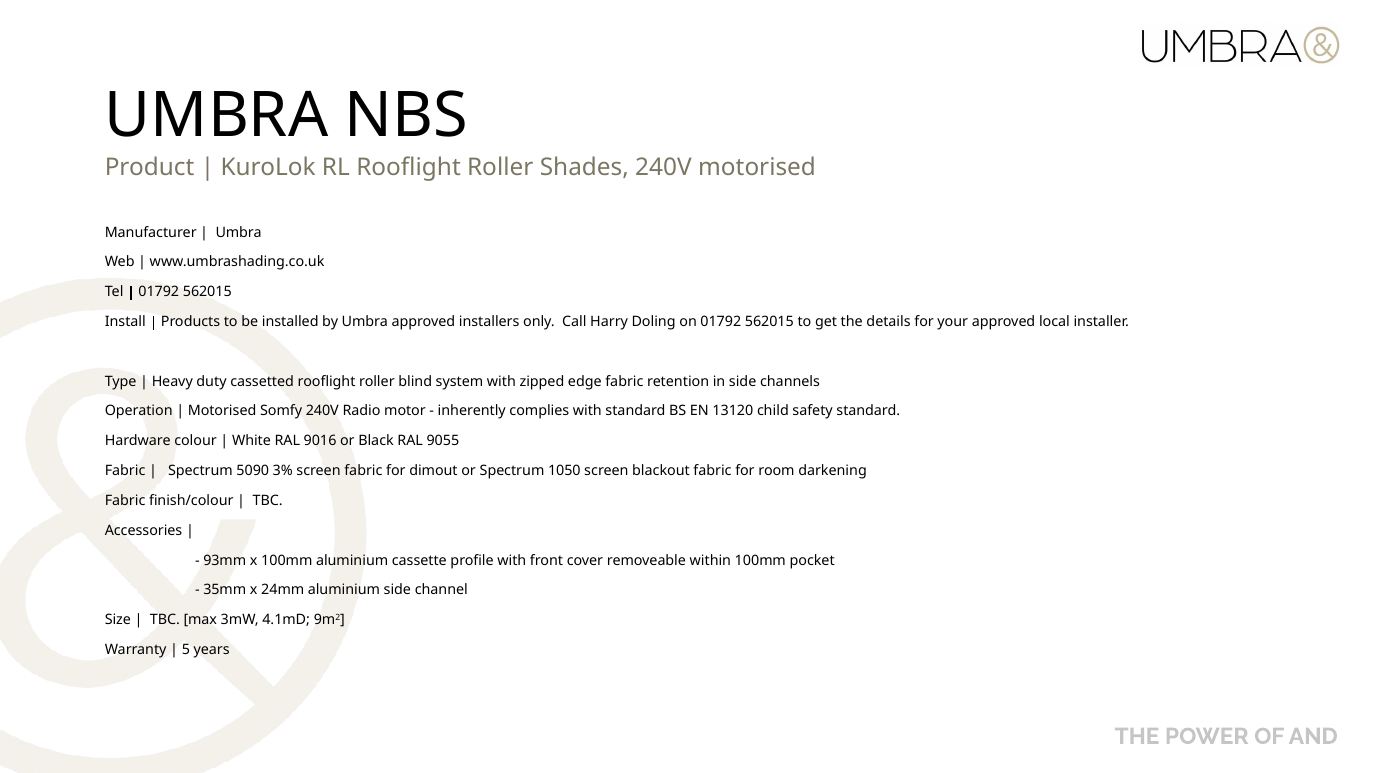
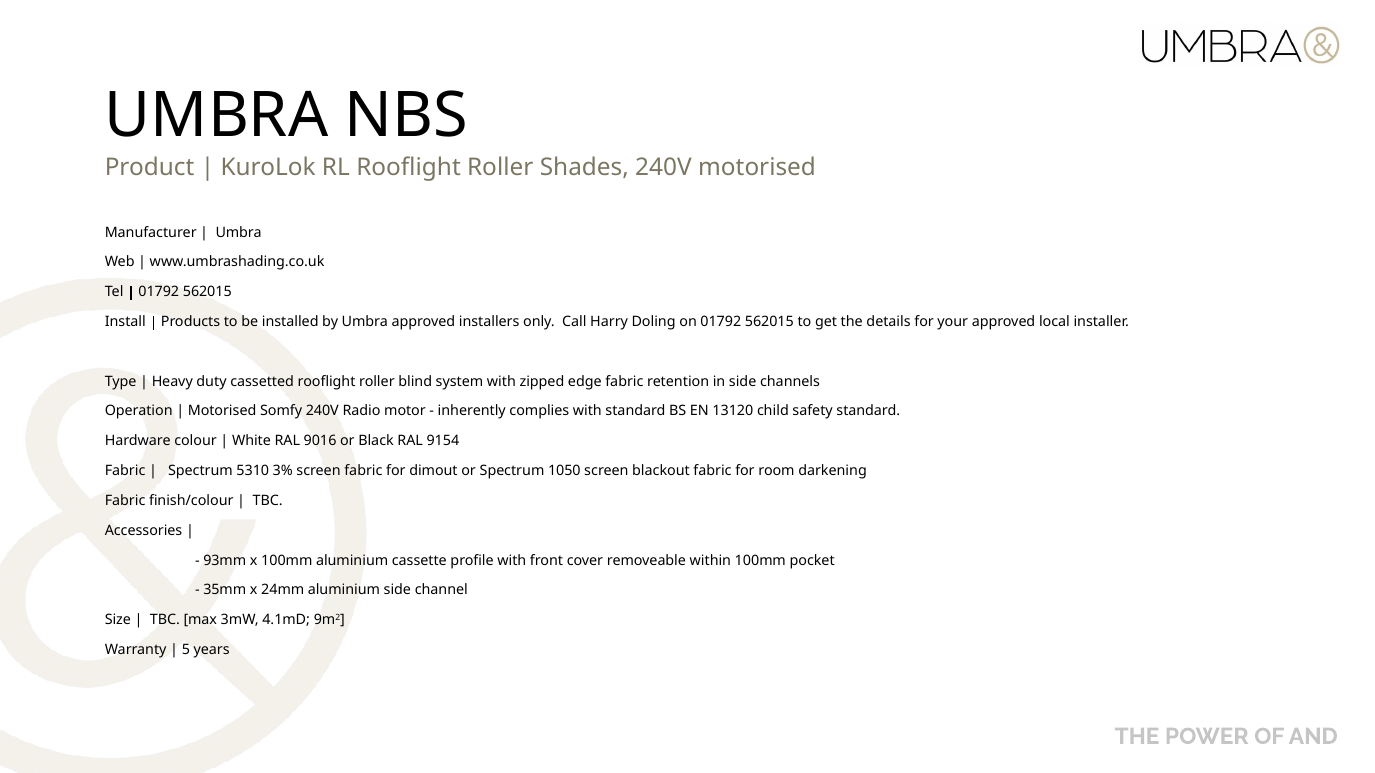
9055: 9055 -> 9154 (443, 441)
5090: 5090 -> 5310 (253, 471)
